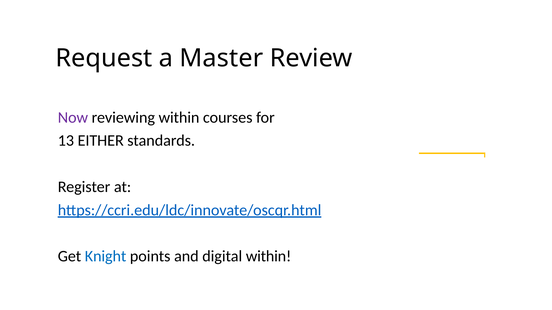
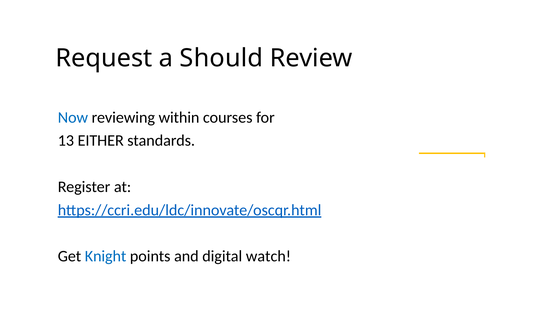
Master: Master -> Should (221, 58)
Now colour: purple -> blue (73, 118)
digital within: within -> watch (268, 257)
